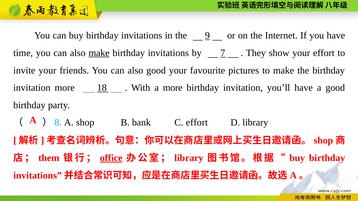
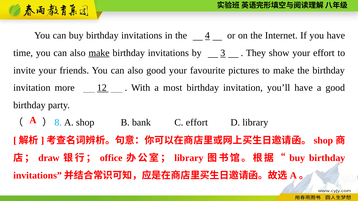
9: 9 -> 4 (207, 36)
7: 7 -> 3 (223, 53)
18: 18 -> 12 (102, 88)
a more: more -> most (173, 88)
them: them -> draw (49, 158)
office underline: present -> none (111, 158)
